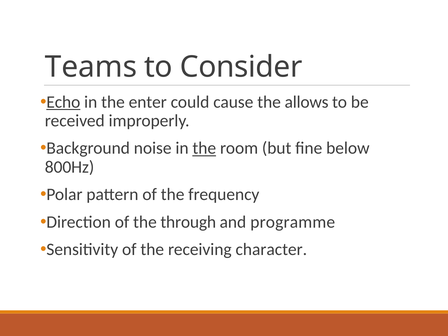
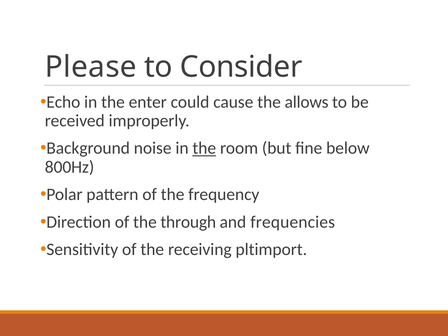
Teams: Teams -> Please (91, 67)
Echo underline: present -> none (63, 102)
programme: programme -> frequencies (293, 222)
character: character -> pltimport (271, 250)
